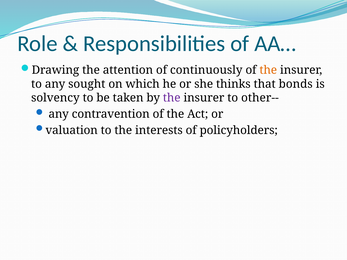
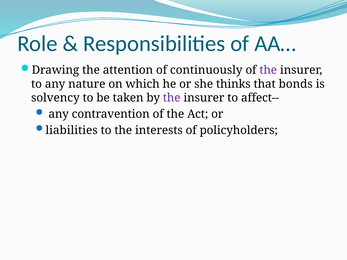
the colour: orange -> purple (268, 70)
sought: sought -> nature (87, 84)
other--: other-- -> affect-- (260, 98)
valuation: valuation -> liabilities (72, 130)
